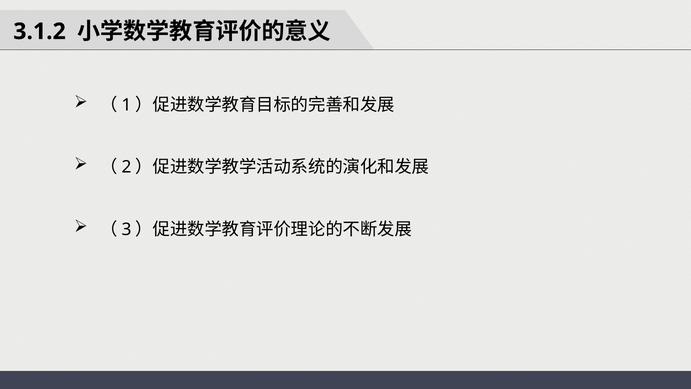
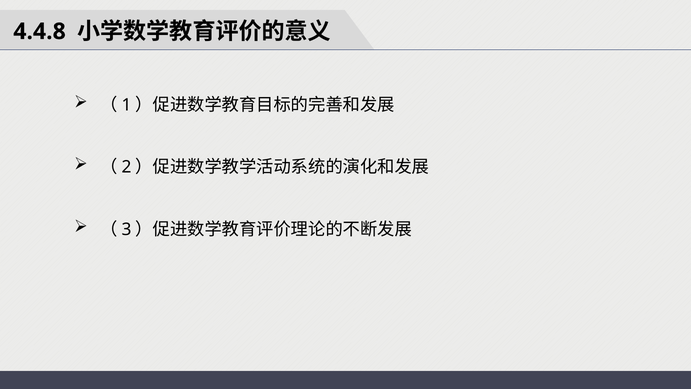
3.1.2: 3.1.2 -> 4.4.8 (40, 31)
